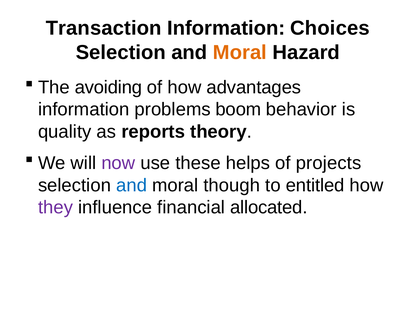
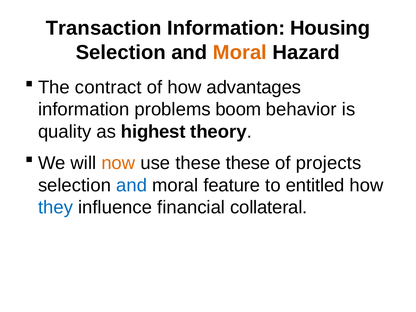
Choices: Choices -> Housing (330, 28)
avoiding: avoiding -> contract (108, 87)
reports: reports -> highest (153, 132)
now colour: purple -> orange (118, 163)
these helps: helps -> these (248, 163)
though: though -> feature (232, 185)
they colour: purple -> blue (56, 207)
allocated: allocated -> collateral (269, 207)
